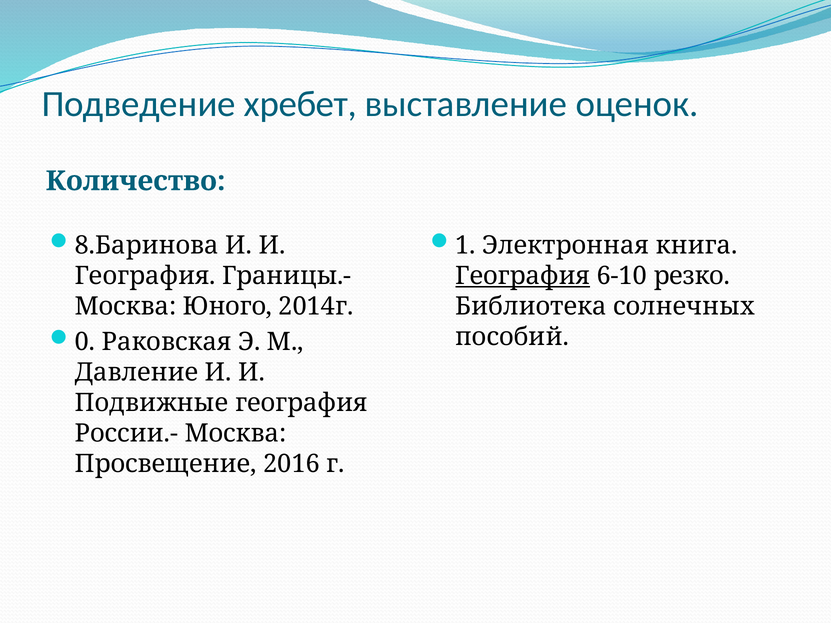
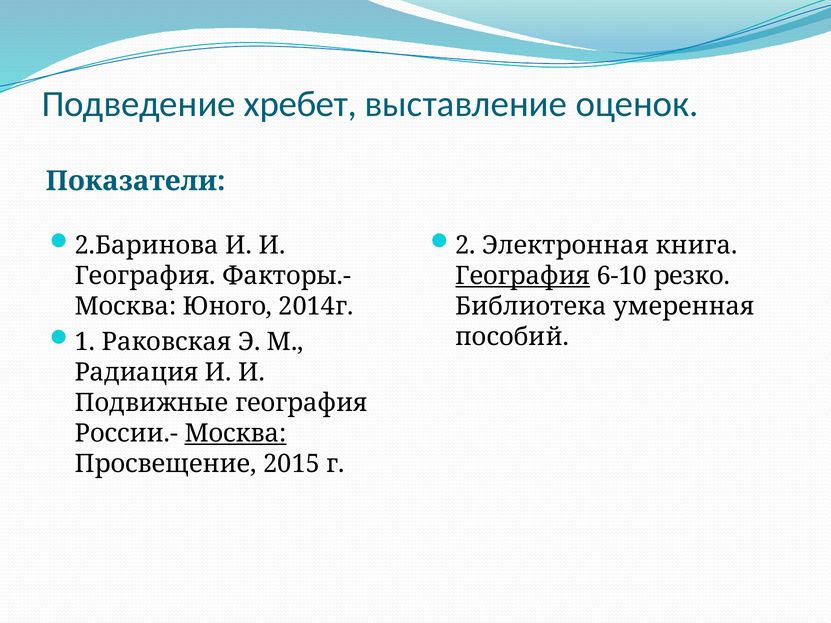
Количество: Количество -> Показатели (136, 181)
8.Баринова: 8.Баринова -> 2.Баринова (147, 246)
1: 1 -> 2 (466, 246)
Границы.-: Границы.- -> Факторы.- (287, 276)
солнечных: солнечных -> умеренная (684, 306)
0: 0 -> 1 (85, 342)
Давление: Давление -> Радиация (137, 372)
Москва underline: none -> present (236, 433)
2016: 2016 -> 2015 (292, 464)
